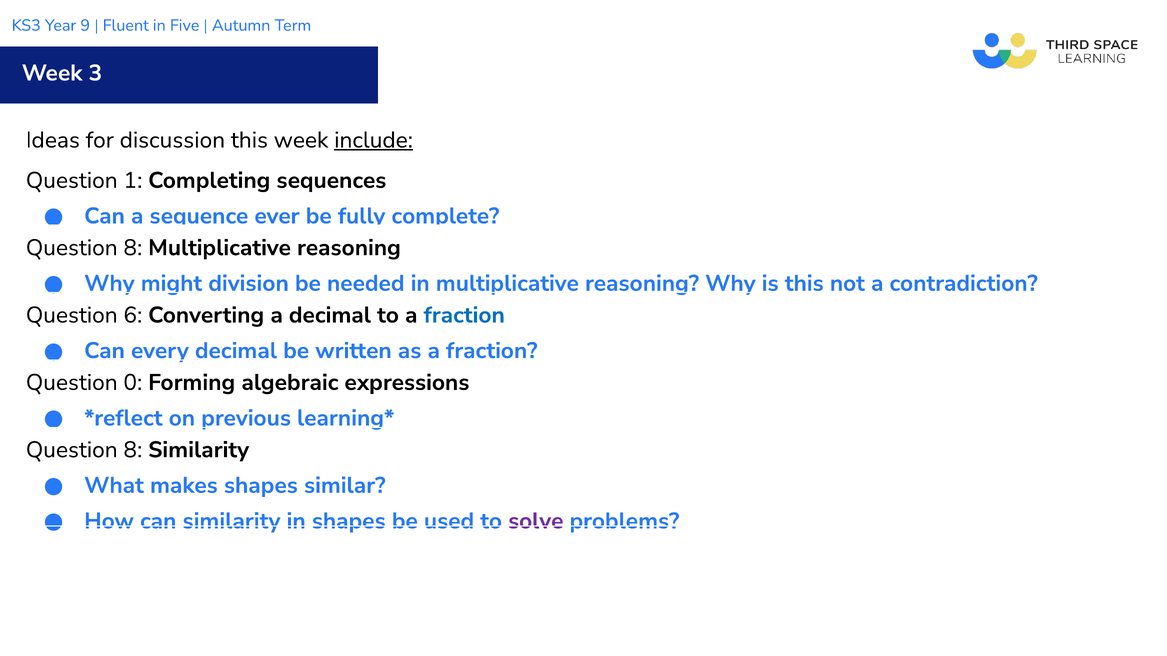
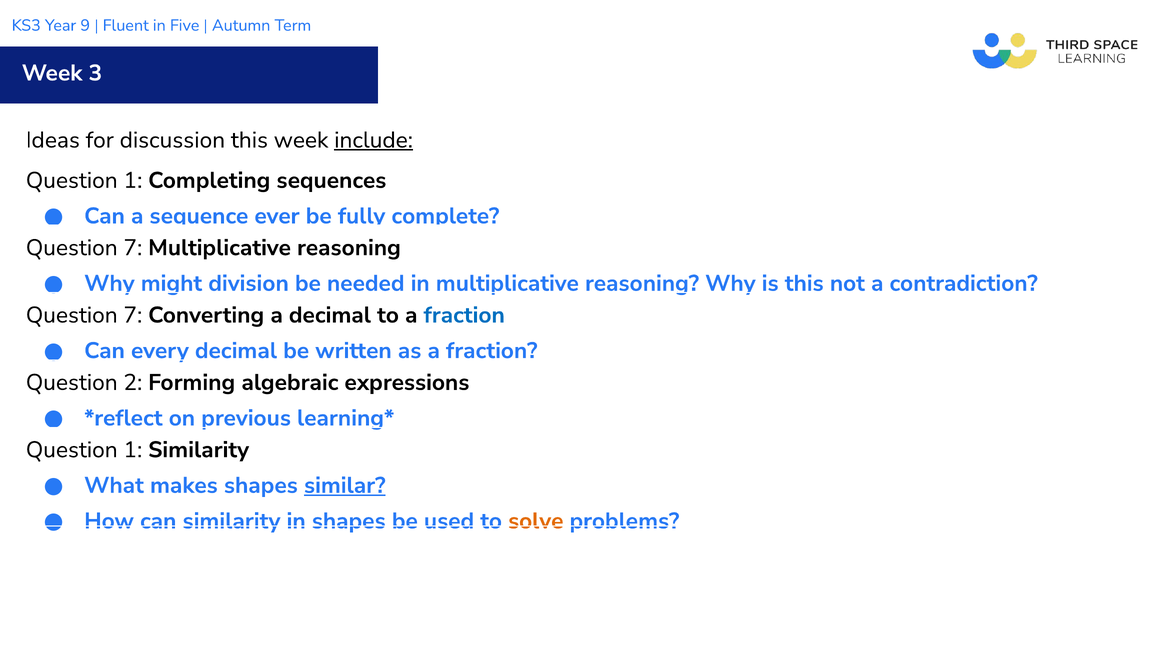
8: 8 -> 7 (133, 248)
6: 6 -> 7 (133, 315)
0: 0 -> 2 (133, 383)
8: 8 -> 1 (133, 450)
similar underline: none -> present (345, 486)
solve colour: purple -> orange (536, 521)
